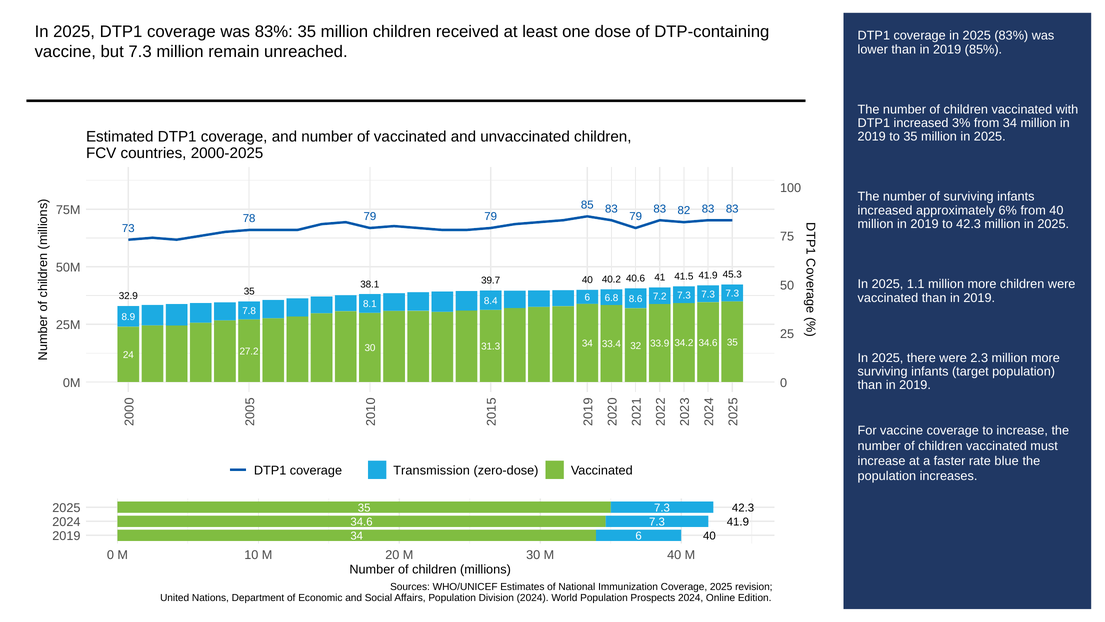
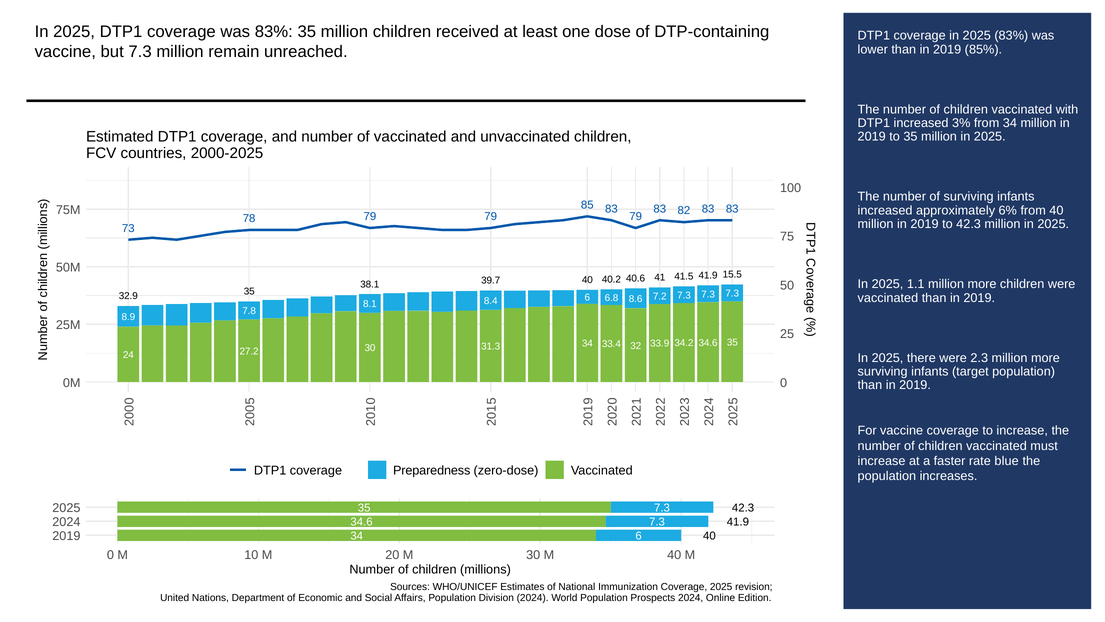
45.3: 45.3 -> 15.5 (732, 274)
Transmission: Transmission -> Preparedness (432, 470)
